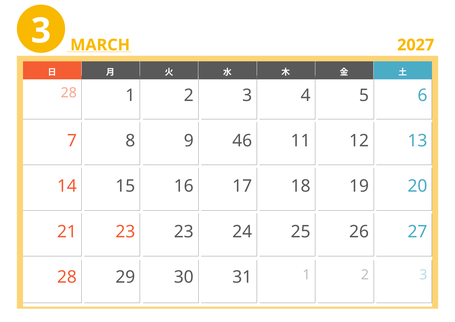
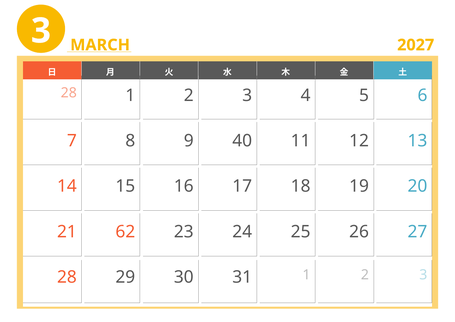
46: 46 -> 40 (242, 141)
21 23: 23 -> 62 (125, 231)
